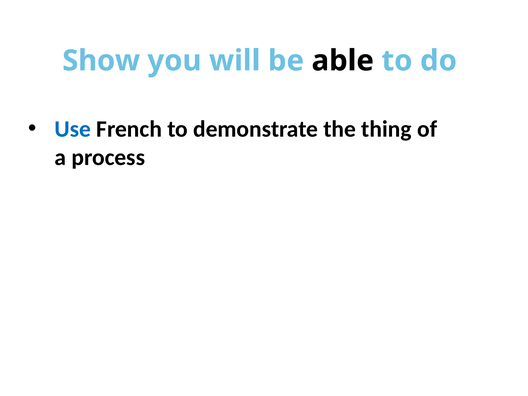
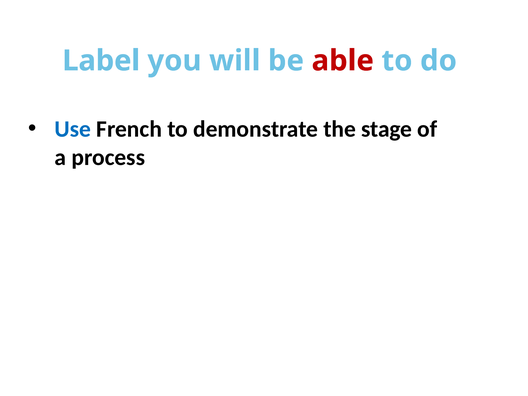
Show: Show -> Label (101, 61)
able colour: black -> red (343, 61)
thing: thing -> stage (387, 129)
